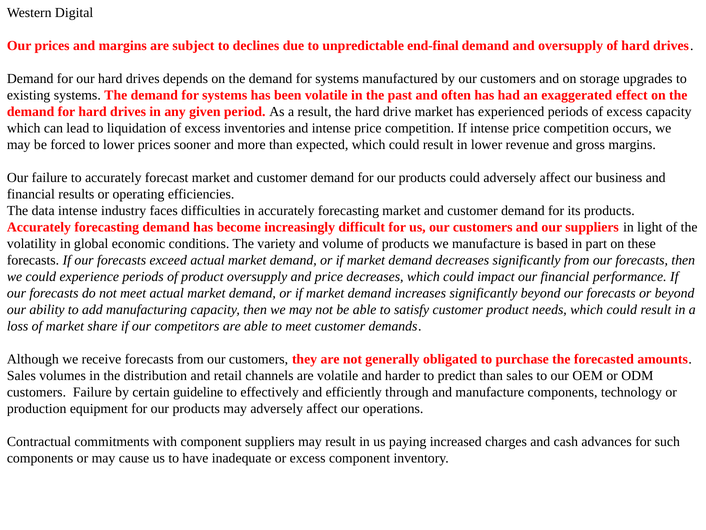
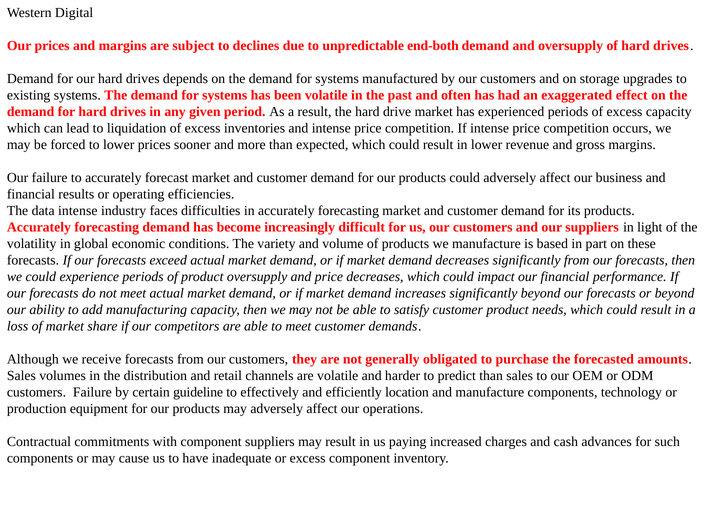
end-final: end-final -> end-both (433, 46)
through: through -> location (407, 392)
